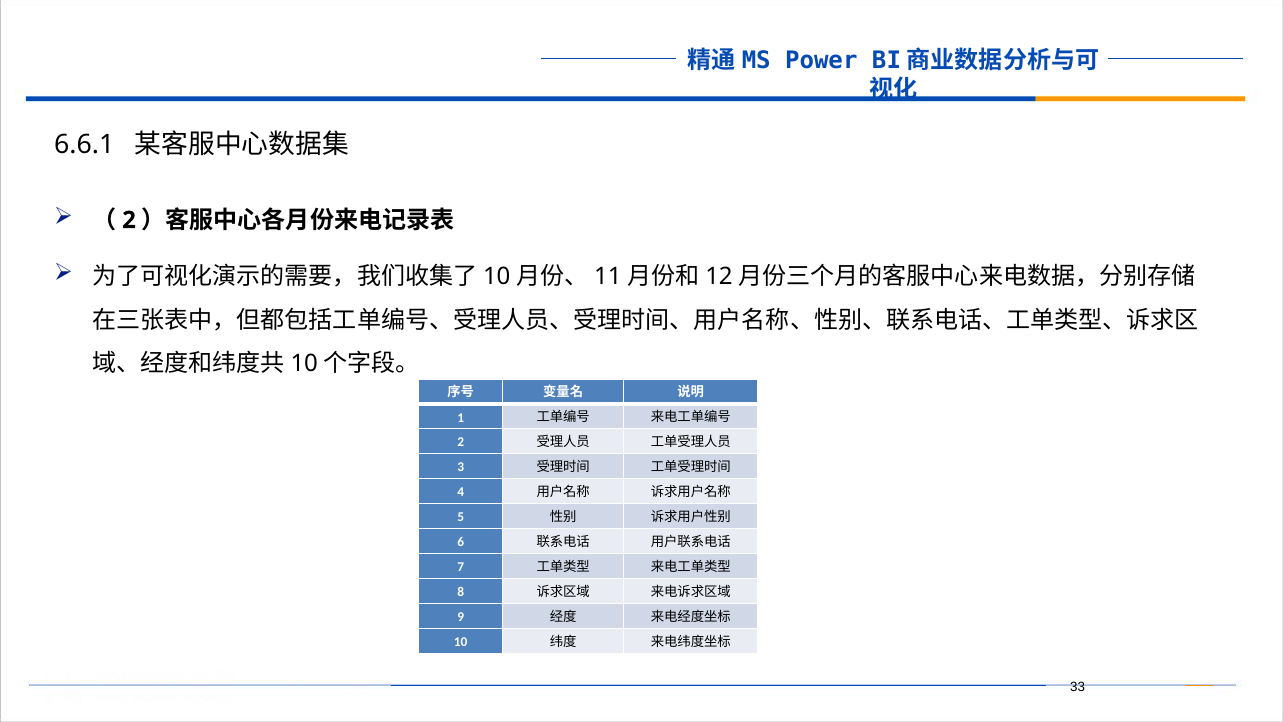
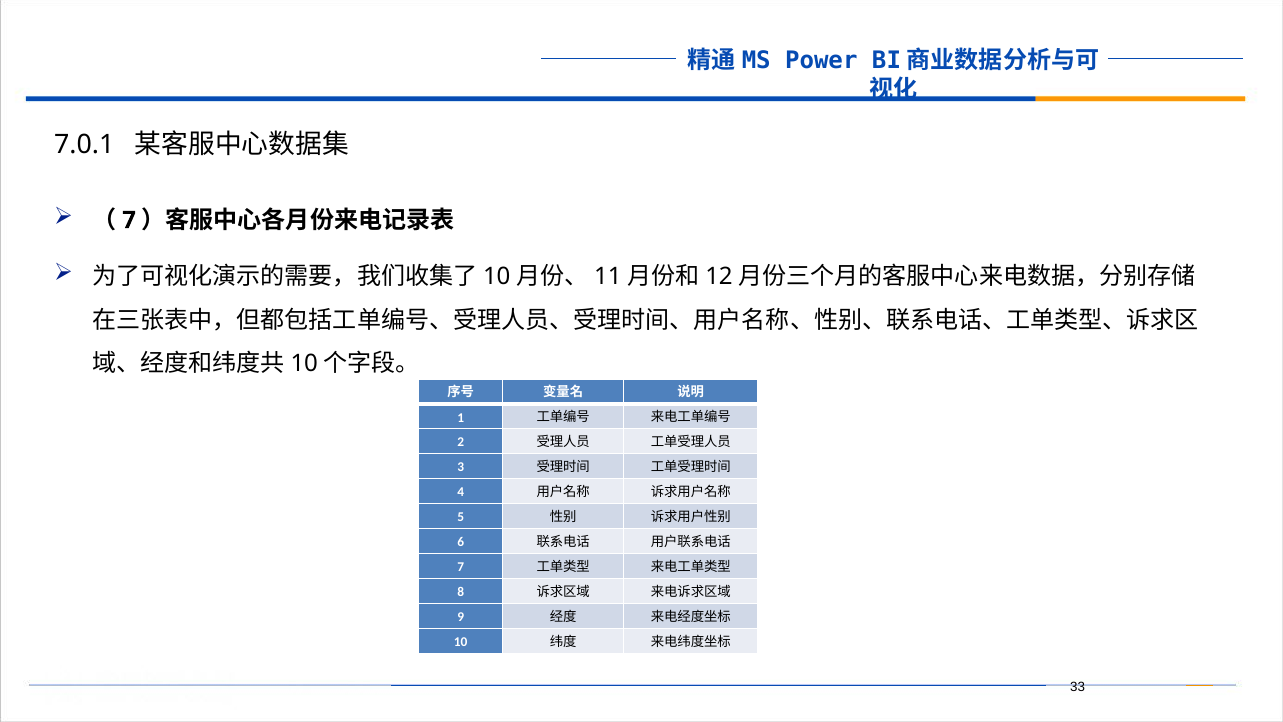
6.6.1: 6.6.1 -> 7.0.1 (84, 144)
2: 2 -> 7 (129, 220)
